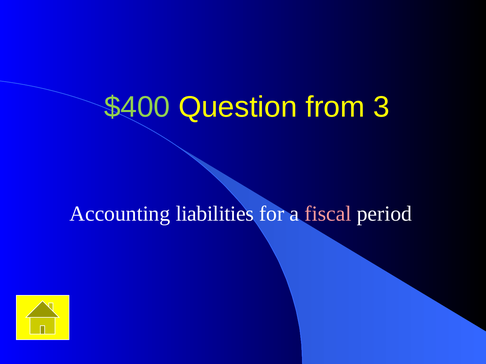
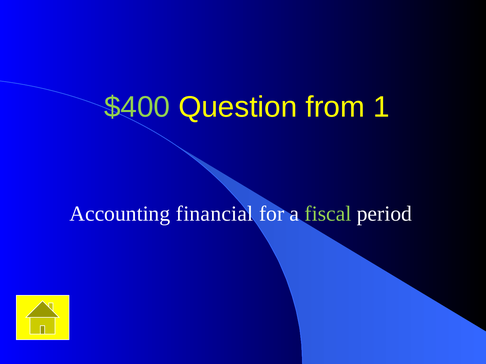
3: 3 -> 1 (381, 107)
liabilities: liabilities -> financial (215, 214)
fiscal colour: pink -> light green (328, 214)
